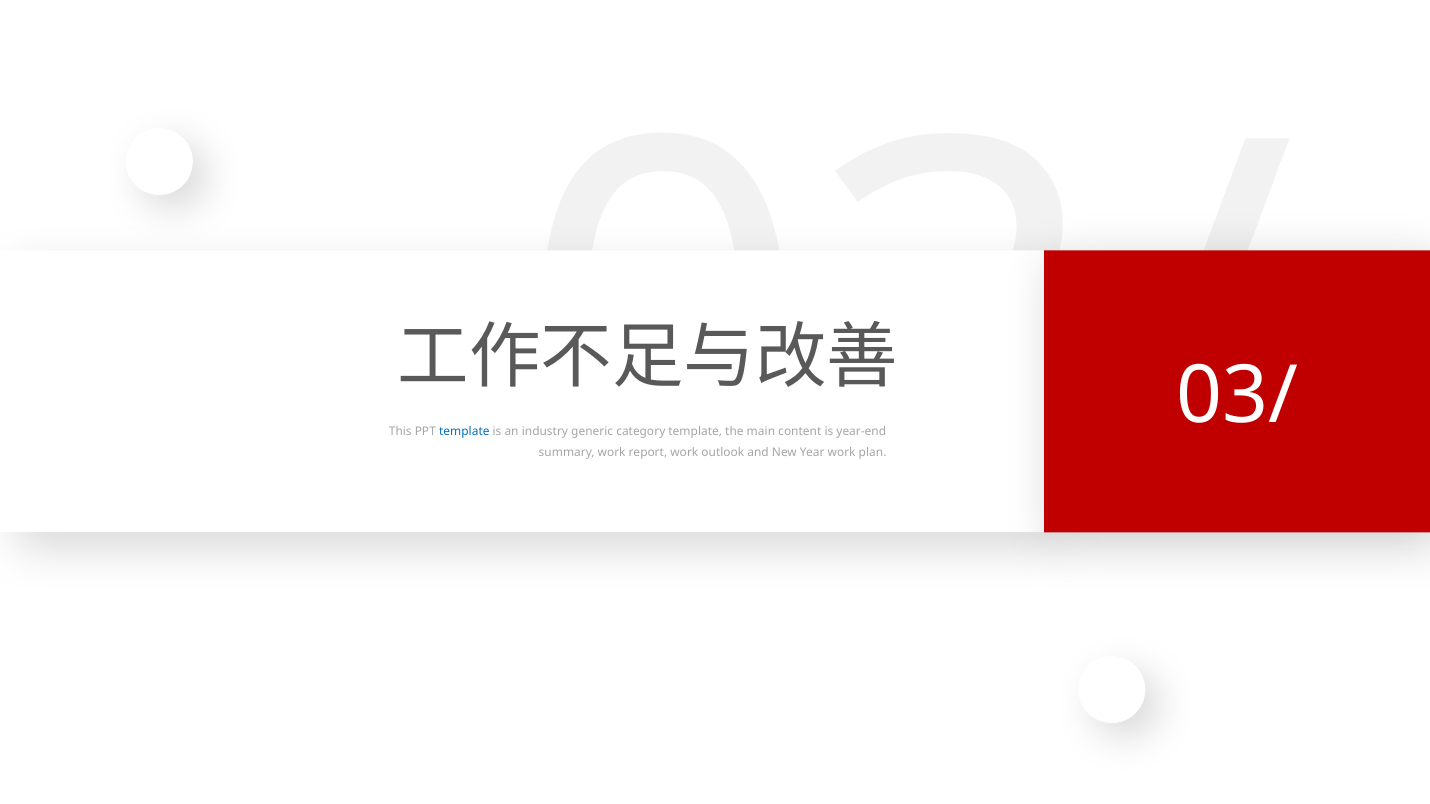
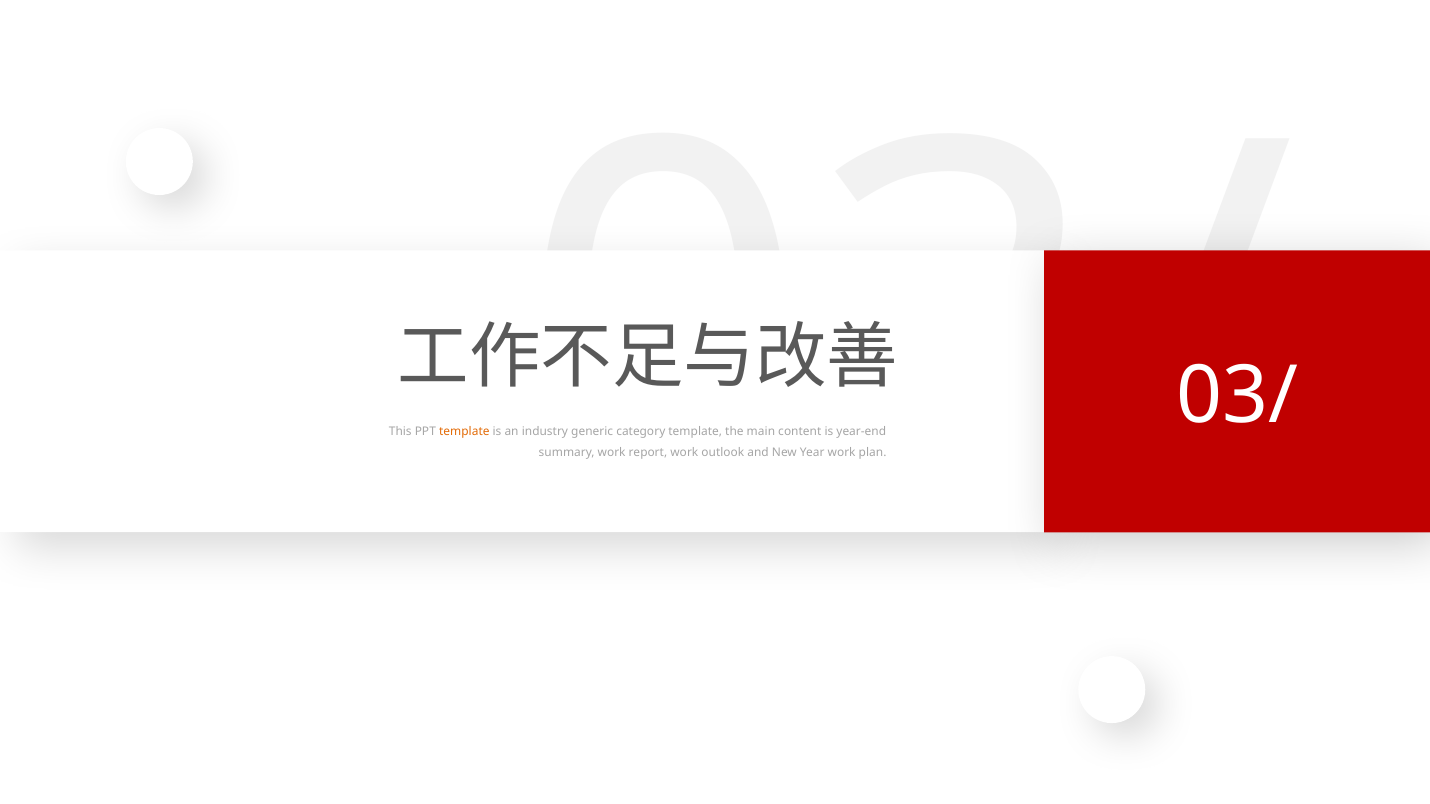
template colour: blue -> orange (464, 432)
